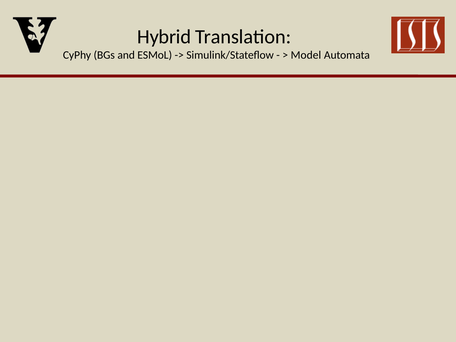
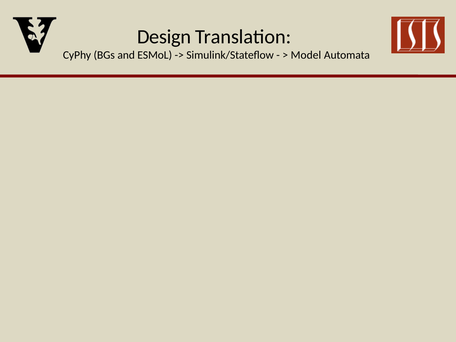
Hybrid: Hybrid -> Design (164, 37)
